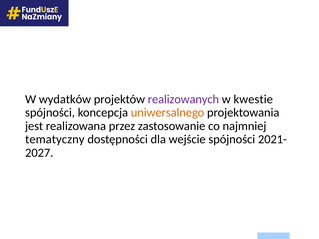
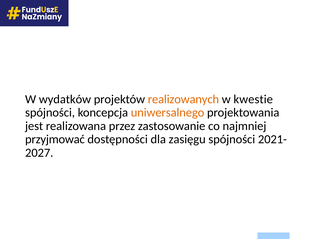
realizowanych colour: purple -> orange (183, 99)
tematyczny: tematyczny -> przyjmować (55, 139)
wejście: wejście -> zasięgu (187, 139)
